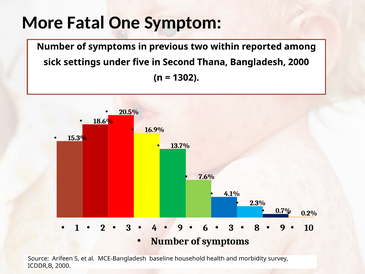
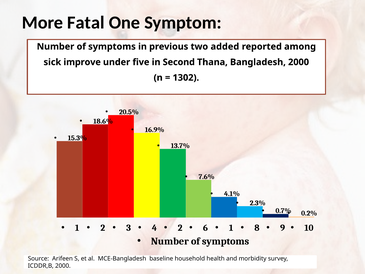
within: within -> added (225, 47)
settings: settings -> improve (82, 62)
9: 9 -> 2 (180, 228)
3: 3 -> 1 (231, 228)
